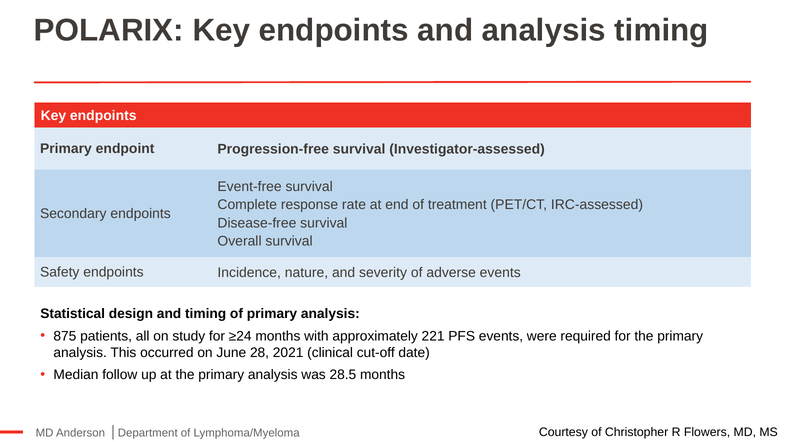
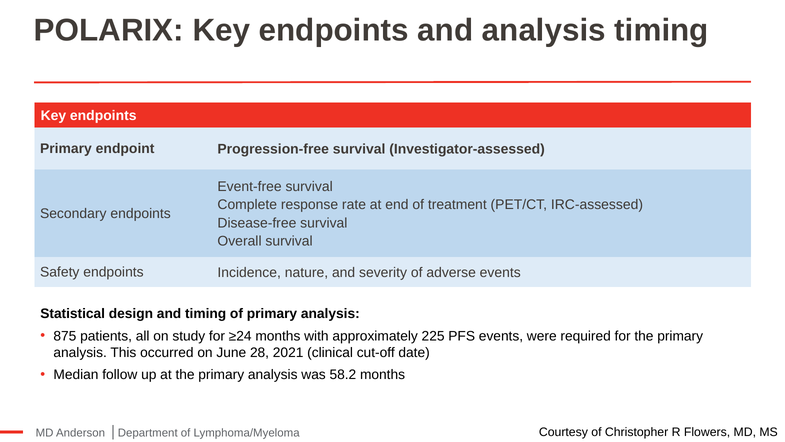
221: 221 -> 225 (433, 336)
28.5: 28.5 -> 58.2 (343, 375)
